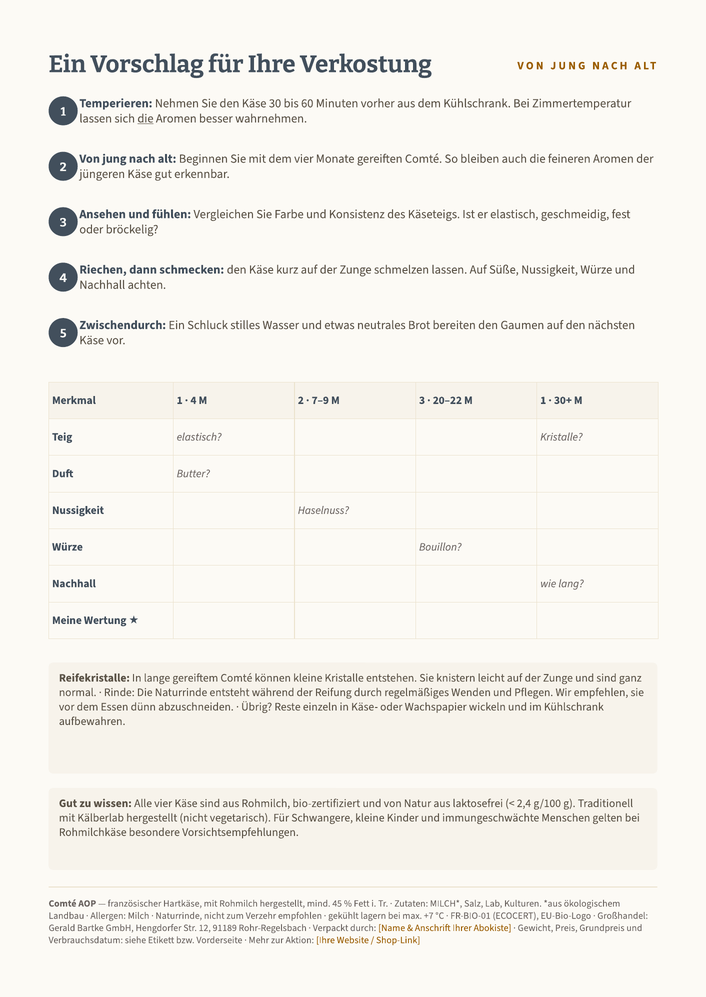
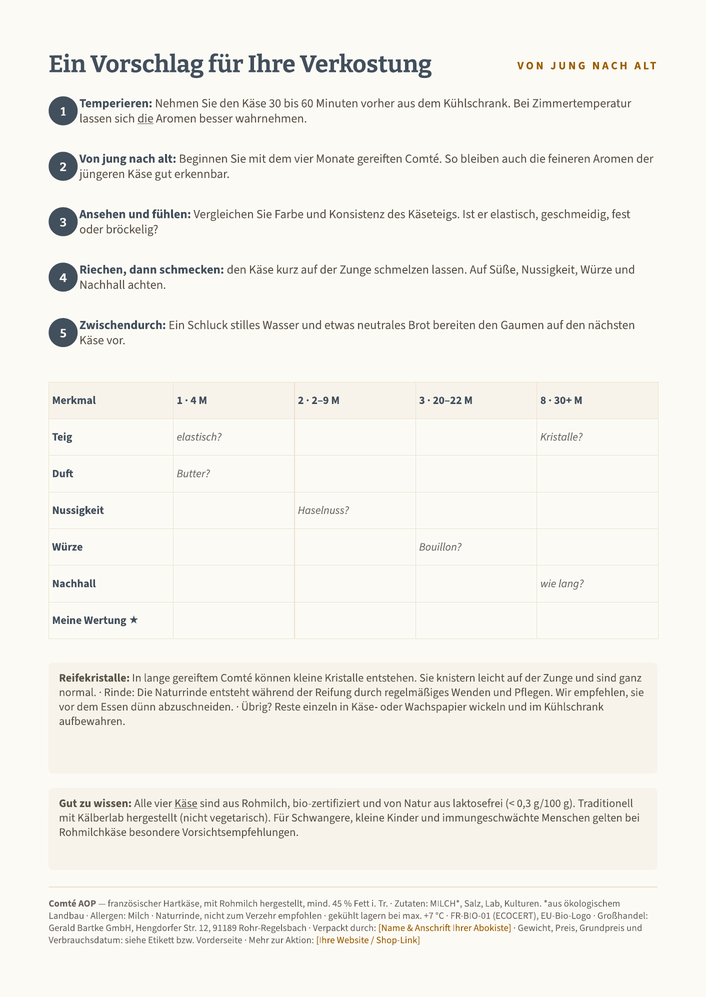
7–9: 7–9 -> 2–9 (320, 401)
M 1: 1 -> 8 (543, 401)
Käse underline: none -> present (186, 804)
2,4: 2,4 -> 0,3 (524, 804)
